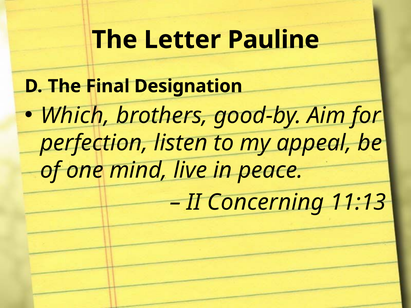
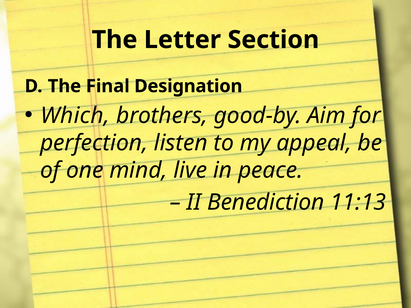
Pauline: Pauline -> Section (273, 40)
Concerning: Concerning -> Benediction (266, 203)
